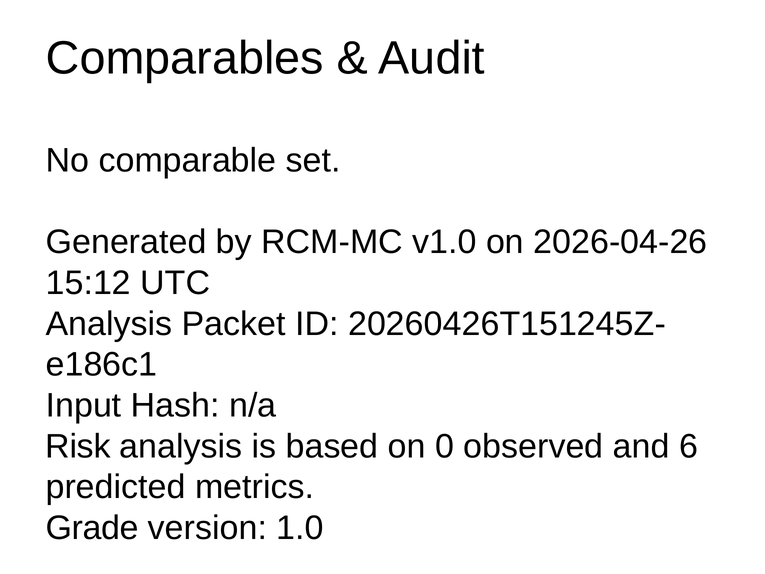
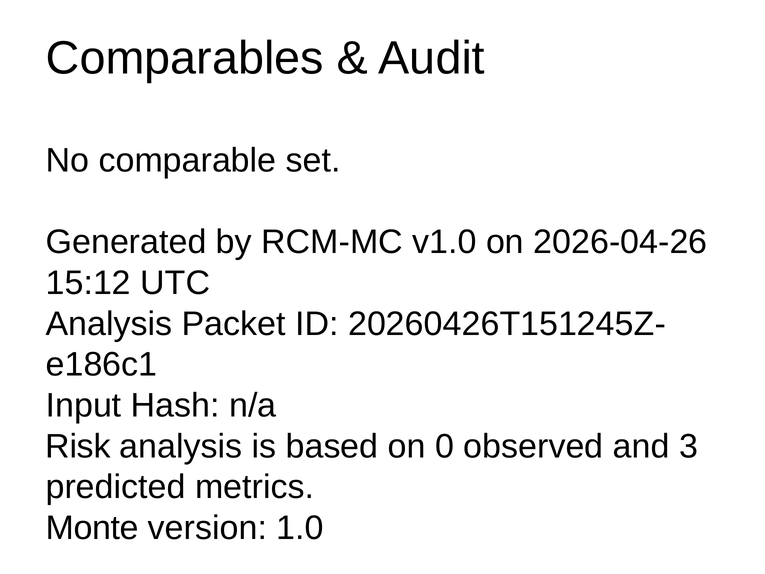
6: 6 -> 3 (689, 446)
Grade: Grade -> Monte (92, 528)
